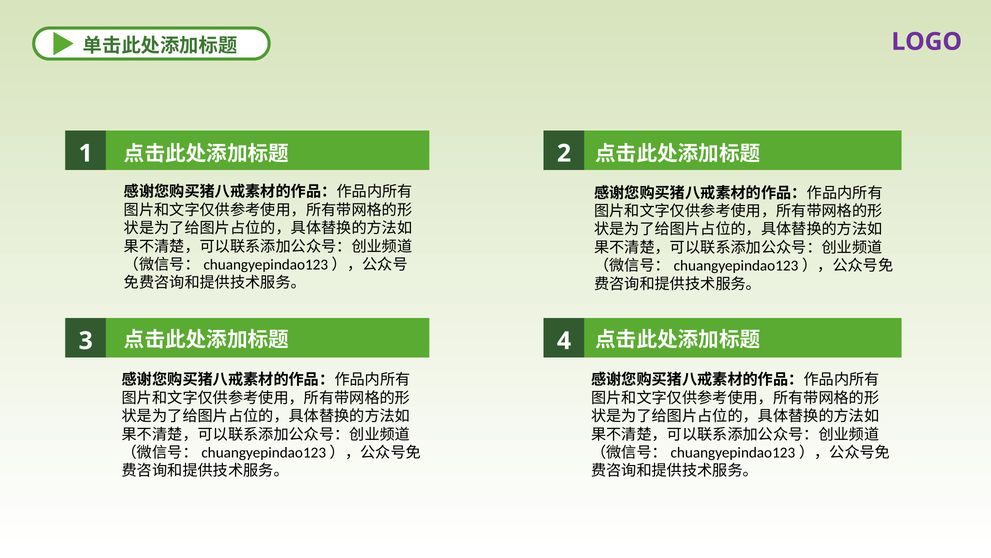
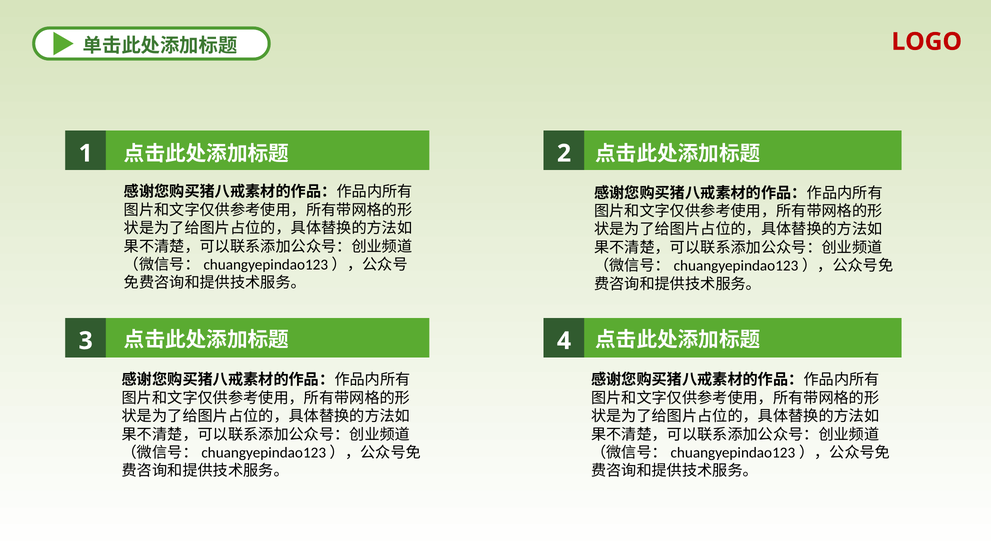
LOGO colour: purple -> red (927, 42)
